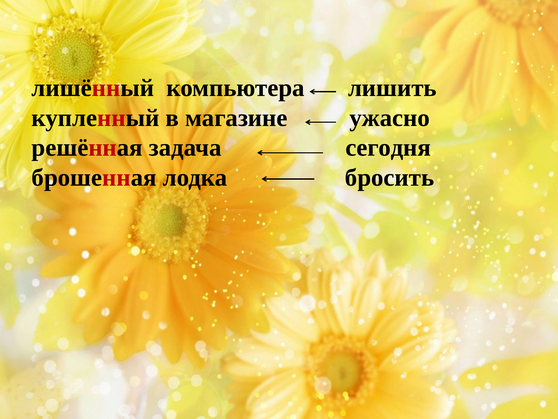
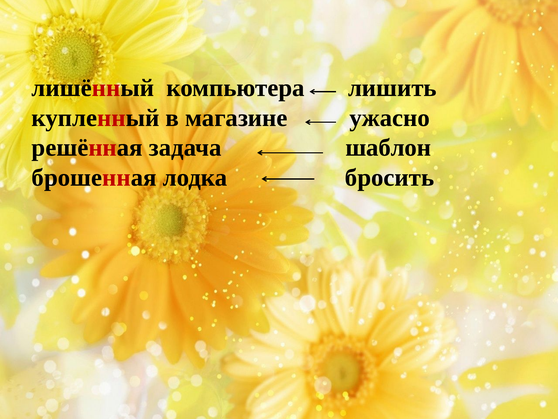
сегодня: сегодня -> шаблон (388, 148)
